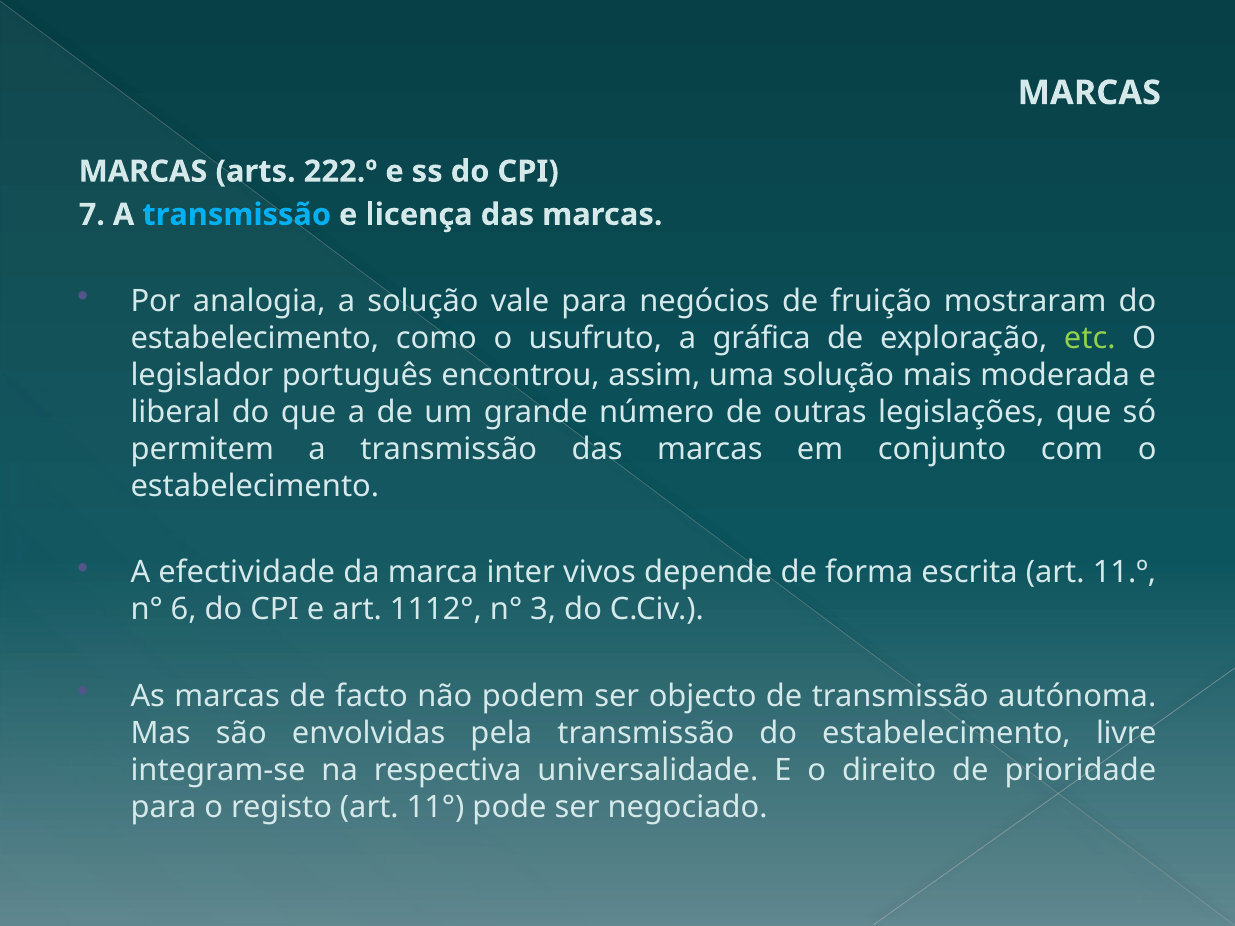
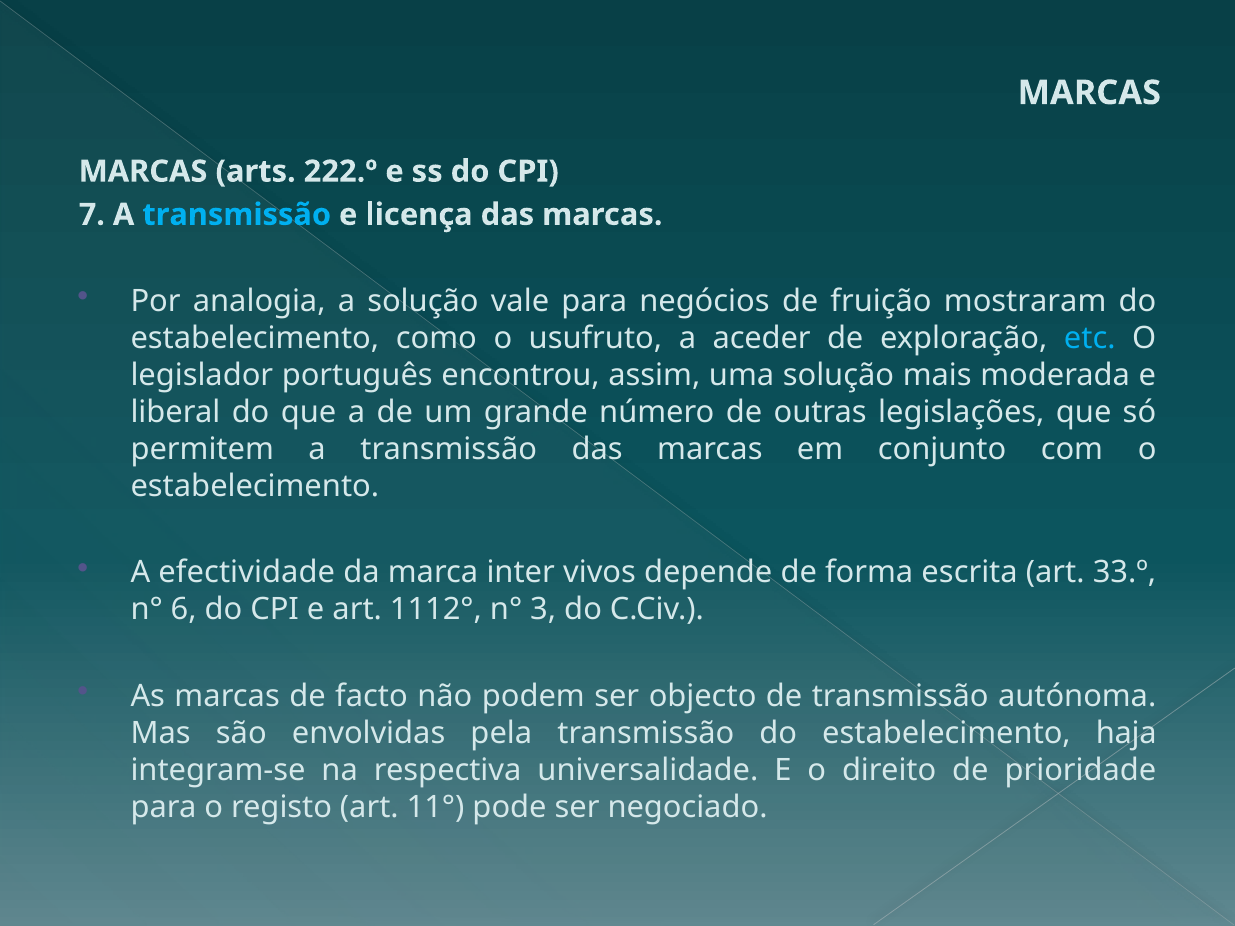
gráfica: gráfica -> aceder (762, 338)
etc colour: light green -> light blue (1090, 338)
11.º: 11.º -> 33.º (1124, 573)
livre: livre -> haja (1126, 733)
